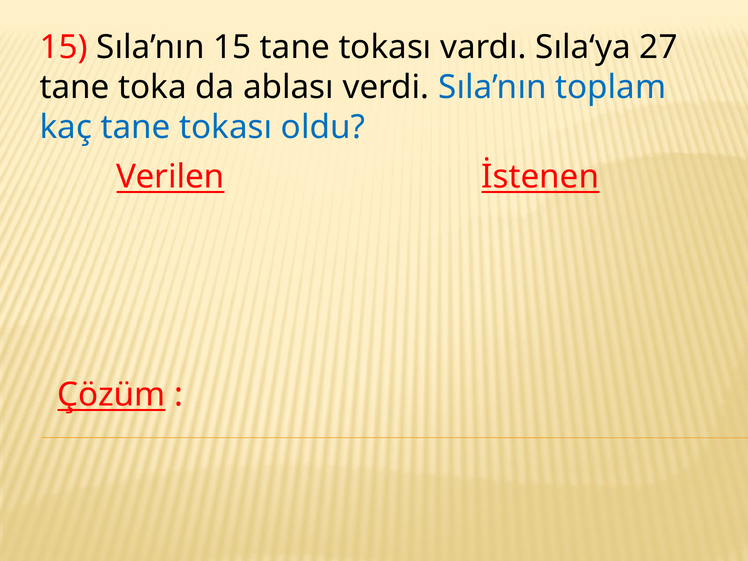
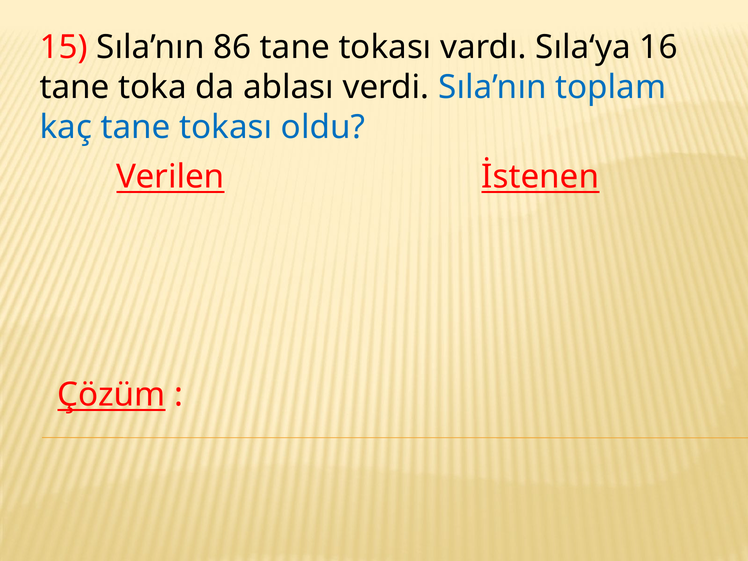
Sıla’nın 15: 15 -> 86 (232, 47)
27: 27 -> 16 (659, 47)
